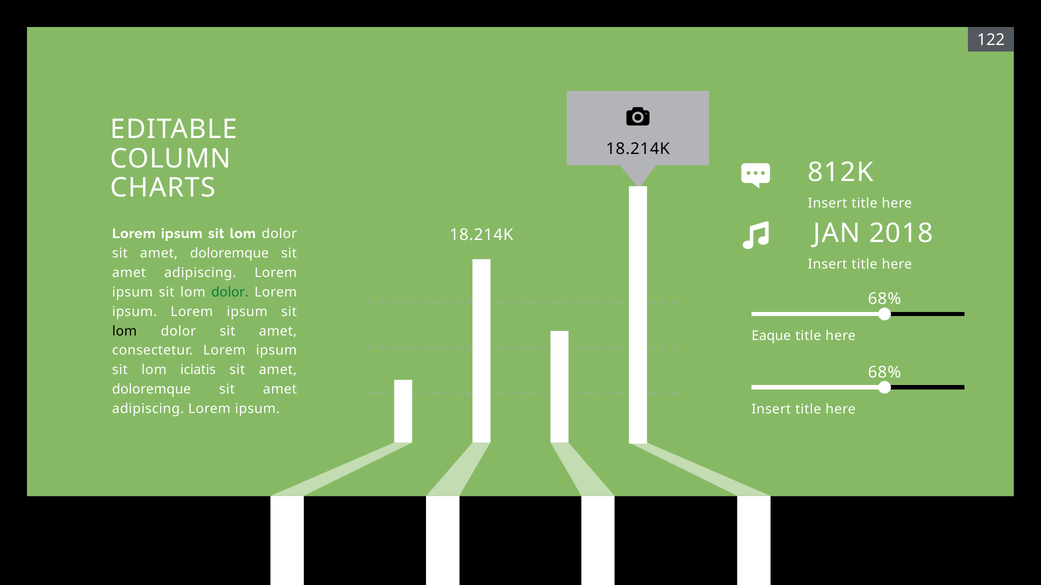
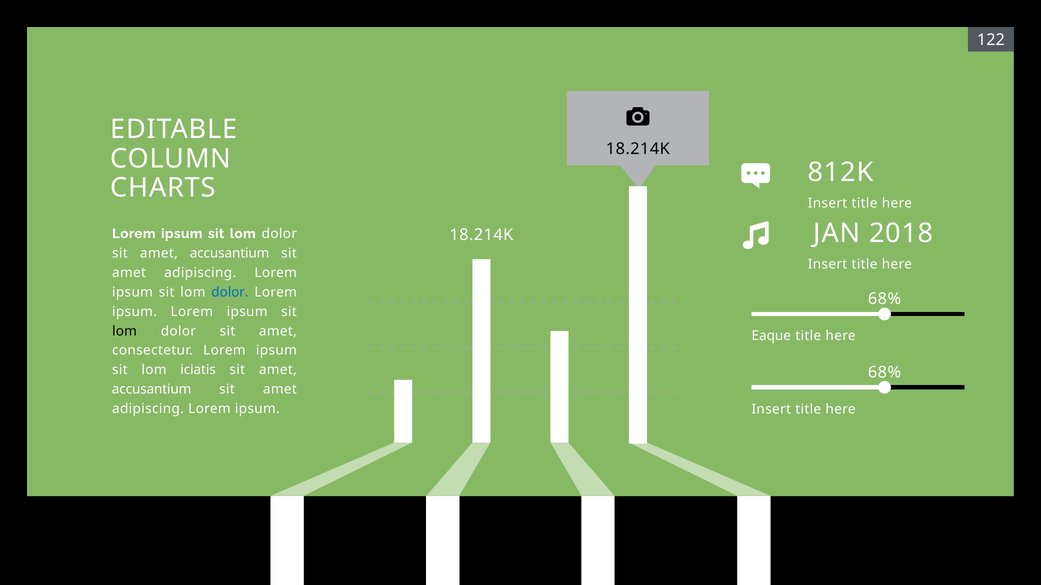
doloremque: doloremque -> accusantium (230, 253)
dolor colour: green -> blue (230, 292)
doloremque: doloremque -> accusantium (152, 390)
